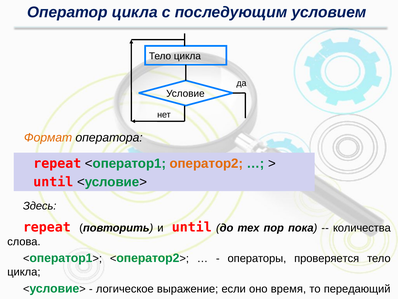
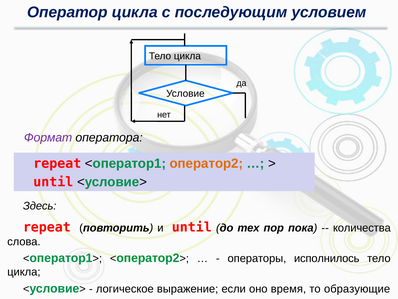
Формат colour: orange -> purple (48, 137)
проверяется: проверяется -> исполнилось (327, 258)
передающий: передающий -> образующие (357, 288)
